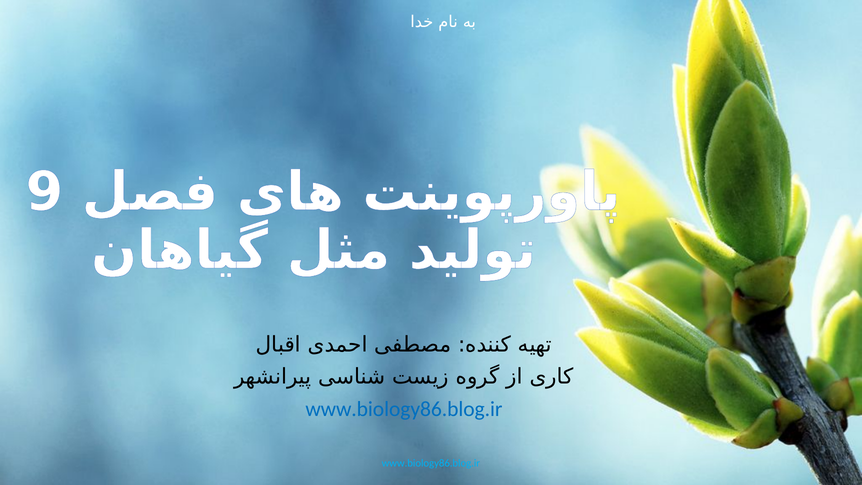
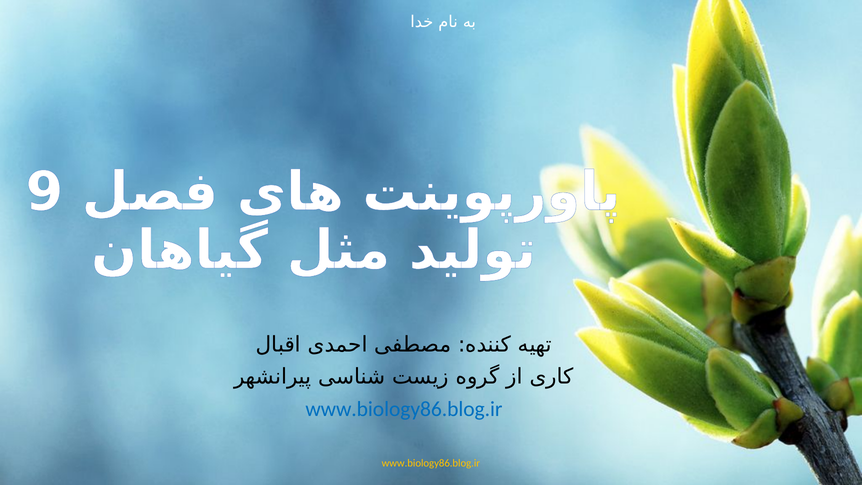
www.biology86.blog.ir colour: light blue -> yellow (431, 463)
